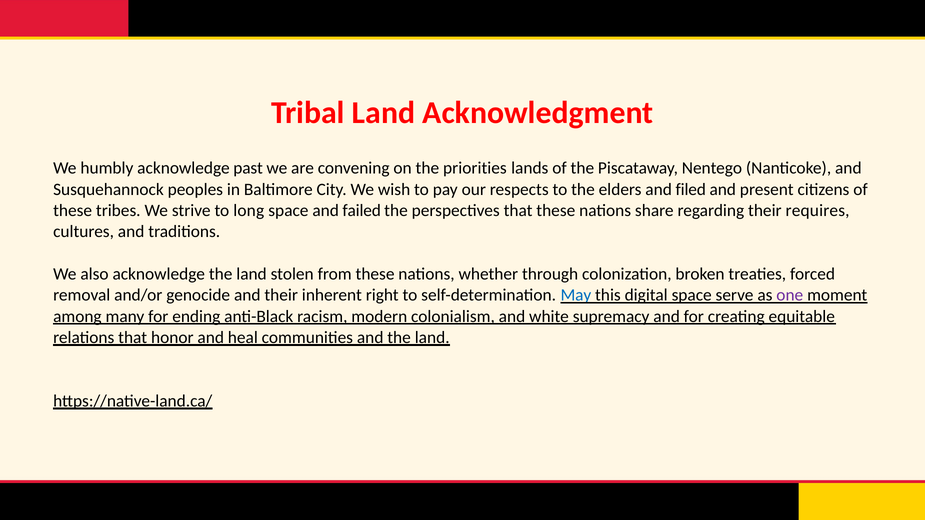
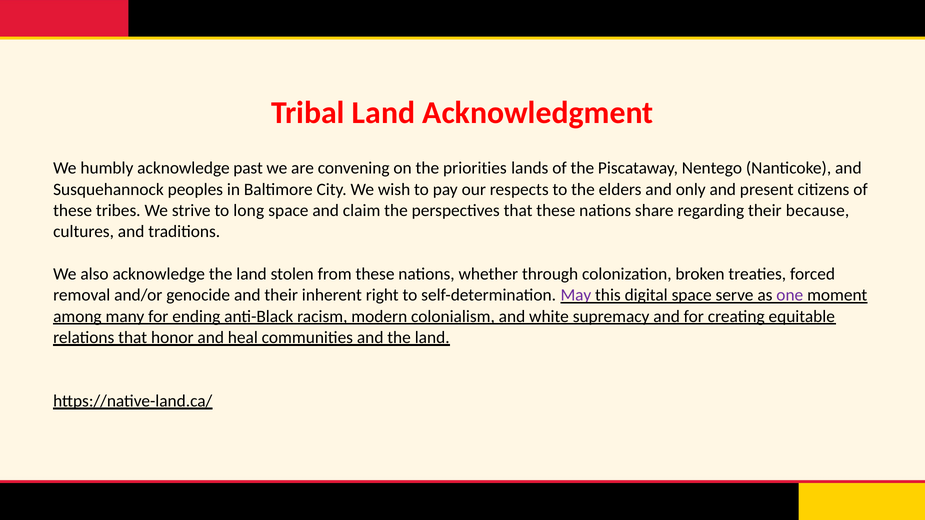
filed: filed -> only (691, 190)
failed: failed -> claim (362, 211)
requires: requires -> because (818, 211)
May colour: blue -> purple (576, 295)
